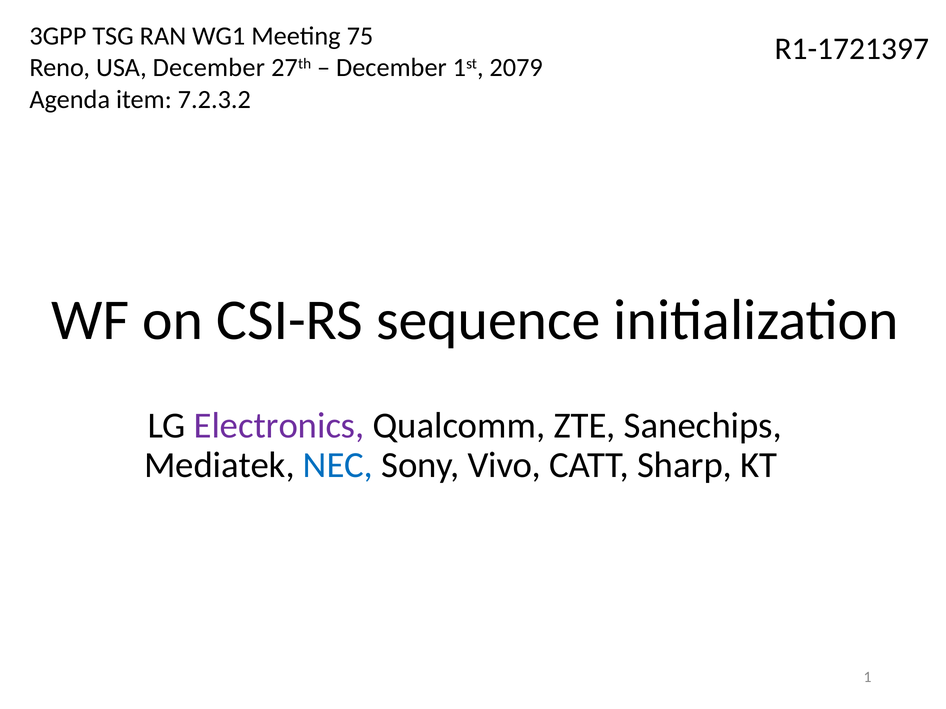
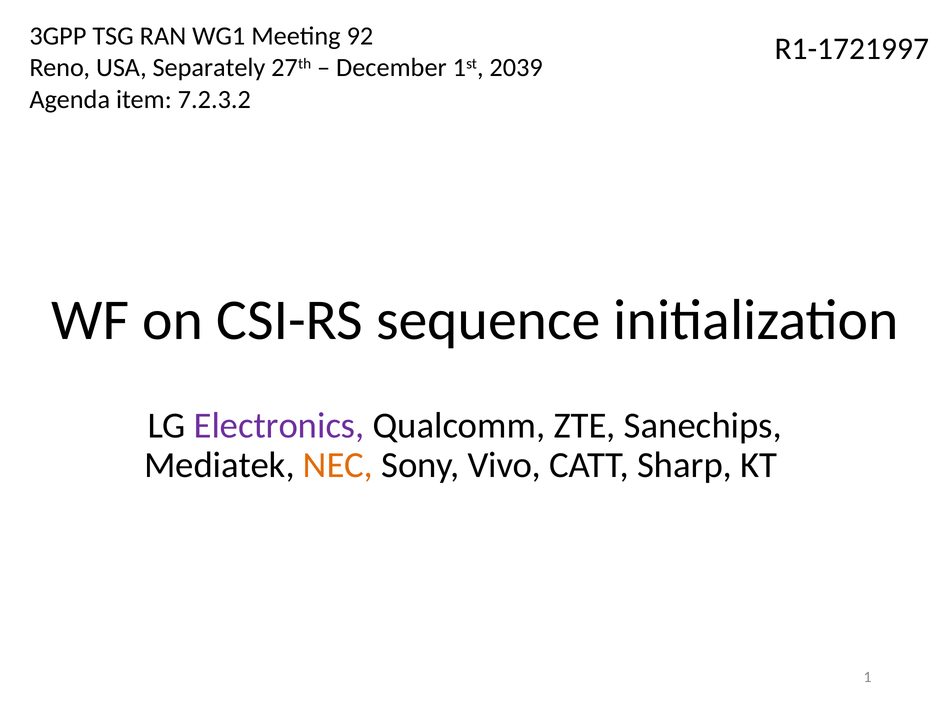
75: 75 -> 92 (360, 36)
R1-1721397: R1-1721397 -> R1-1721997 (852, 49)
USA December: December -> Separately (209, 68)
2079: 2079 -> 2039 (516, 68)
NEC colour: blue -> orange (338, 465)
